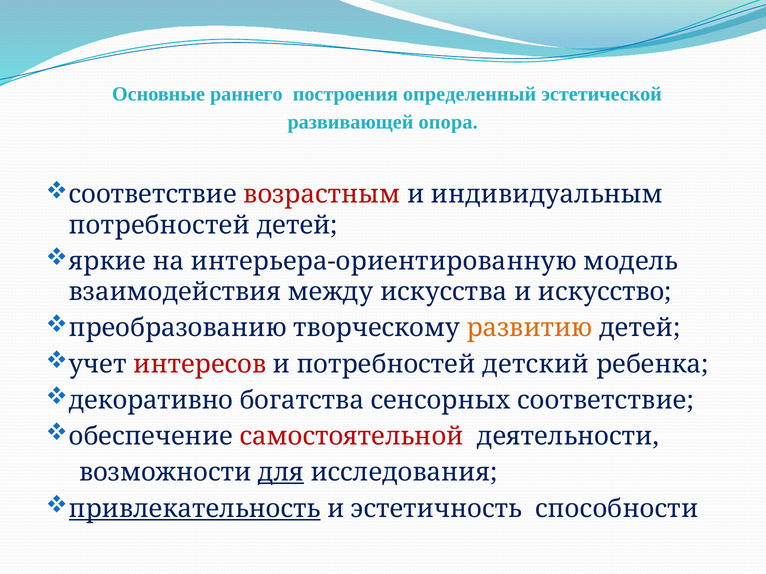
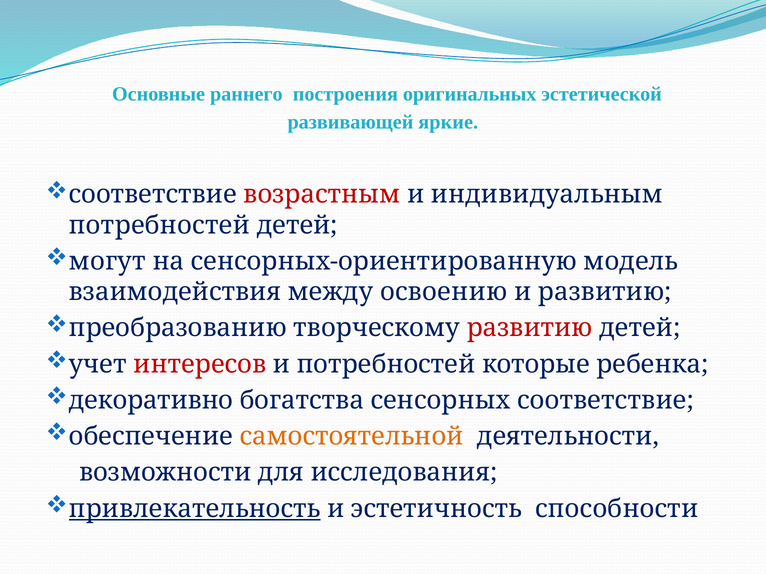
определенный: определенный -> оригинальных (470, 94)
опора: опора -> яркие (448, 122)
яркие: яркие -> могут (107, 261)
интерьера-ориентированную: интерьера-ориентированную -> сенсорных-ориентированную (384, 261)
искусства: искусства -> освоению (444, 292)
и искусство: искусство -> развитию (605, 292)
развитию colour: orange -> red (530, 328)
детский: детский -> которые (536, 364)
самостоятельной colour: red -> orange (352, 437)
для underline: present -> none (281, 473)
